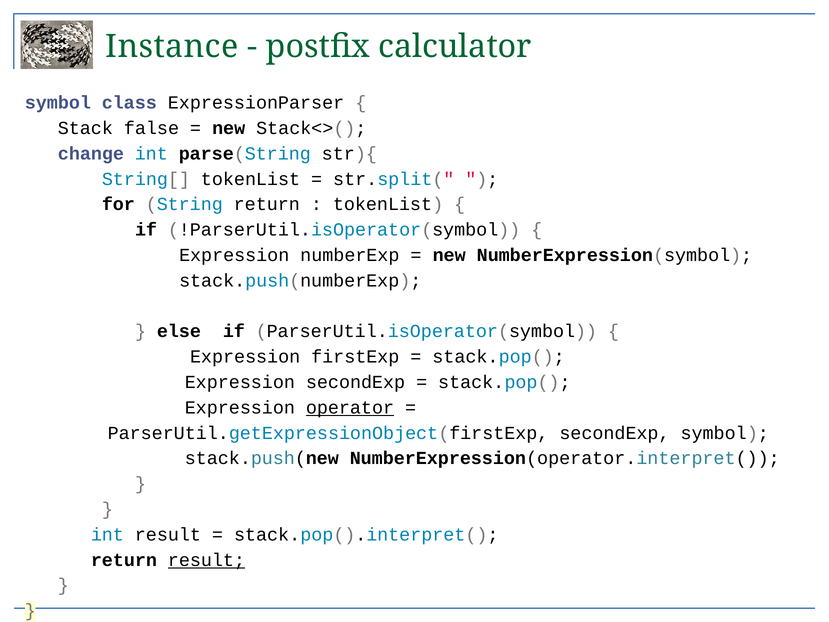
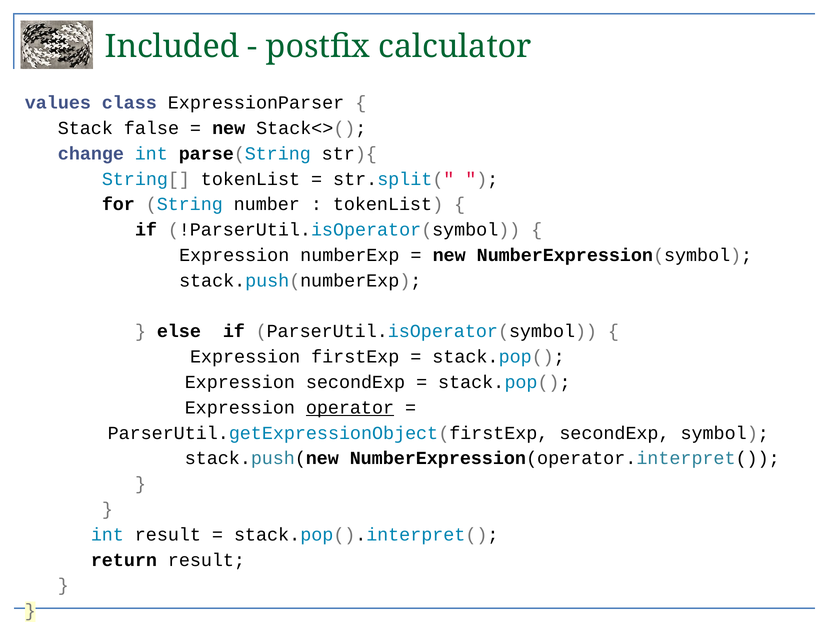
Instance: Instance -> Included (172, 46)
symbol: symbol -> values (58, 103)
String return: return -> number (267, 204)
result underline: present -> none (206, 560)
